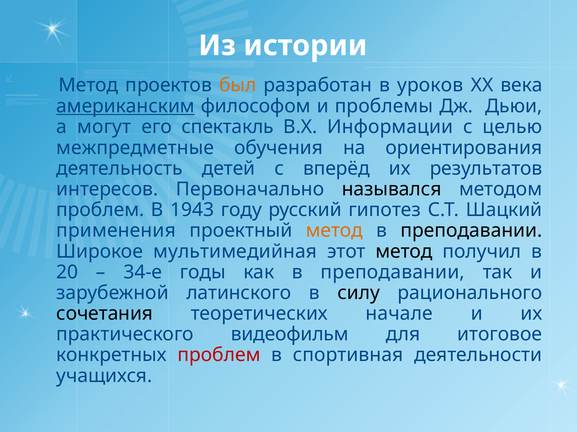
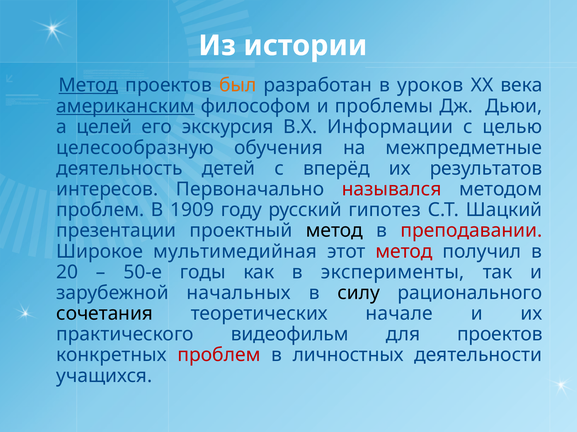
Метод underline: none -> present (88, 85)
могут: могут -> целей (104, 127)
спектакль: спектакль -> экскурсия (228, 127)
межпредметные: межпредметные -> целесообразную (135, 148)
ориентирования: ориентирования -> межпредметные (464, 148)
назывался colour: black -> red (392, 189)
1943: 1943 -> 1909 (192, 210)
применения: применения -> презентации (116, 231)
метод colour: orange -> black (334, 231)
преподавании colour: black -> red (471, 231)
метод colour: black -> red (404, 252)
34-е: 34-е -> 50-е (143, 273)
как в преподавании: преподавании -> эксперименты (393, 273)
латинского: латинского -> начальных (239, 293)
для итоговое: итоговое -> проектов (500, 335)
спортивная: спортивная -> личностных (348, 356)
